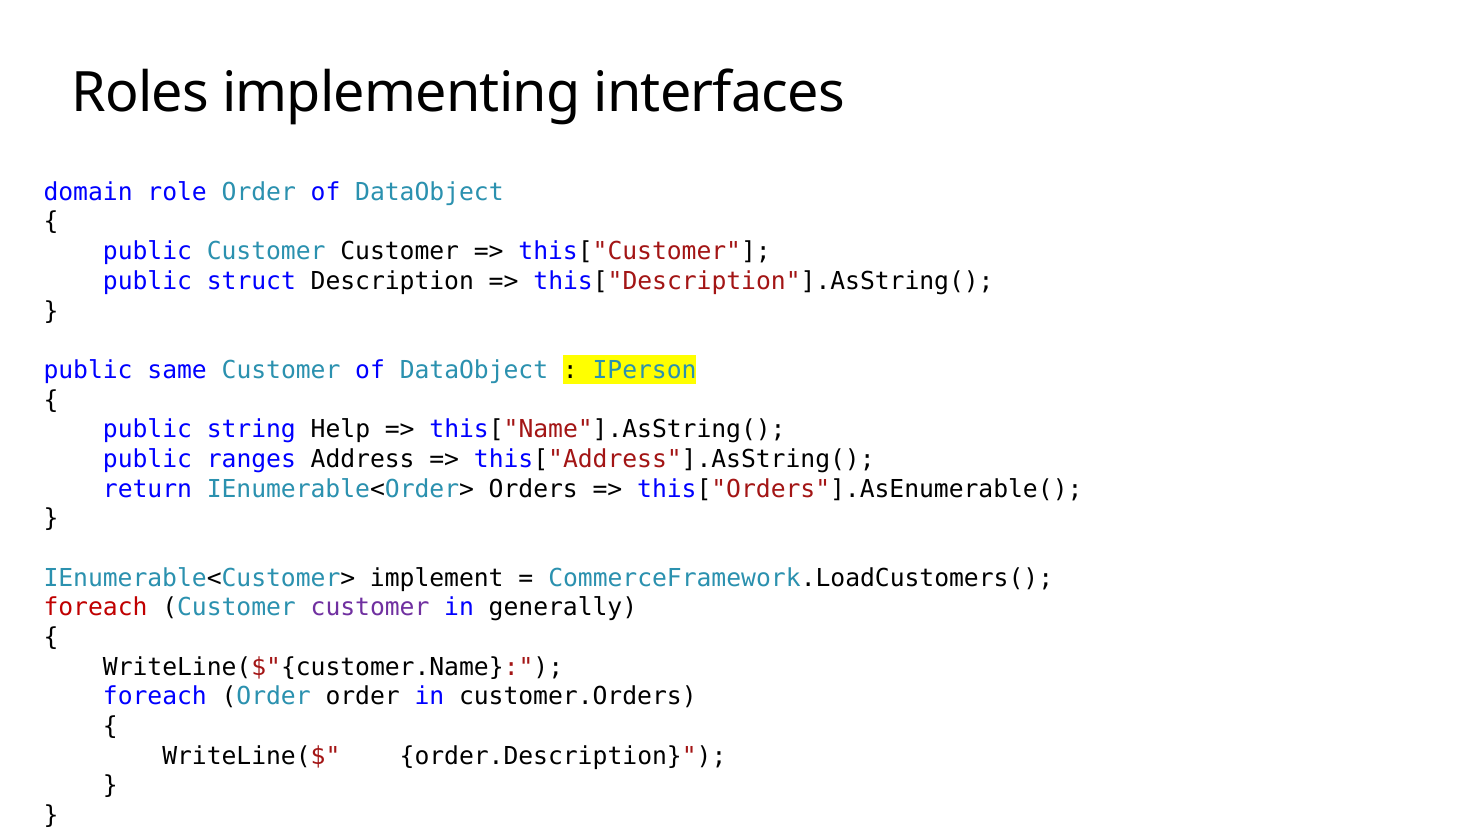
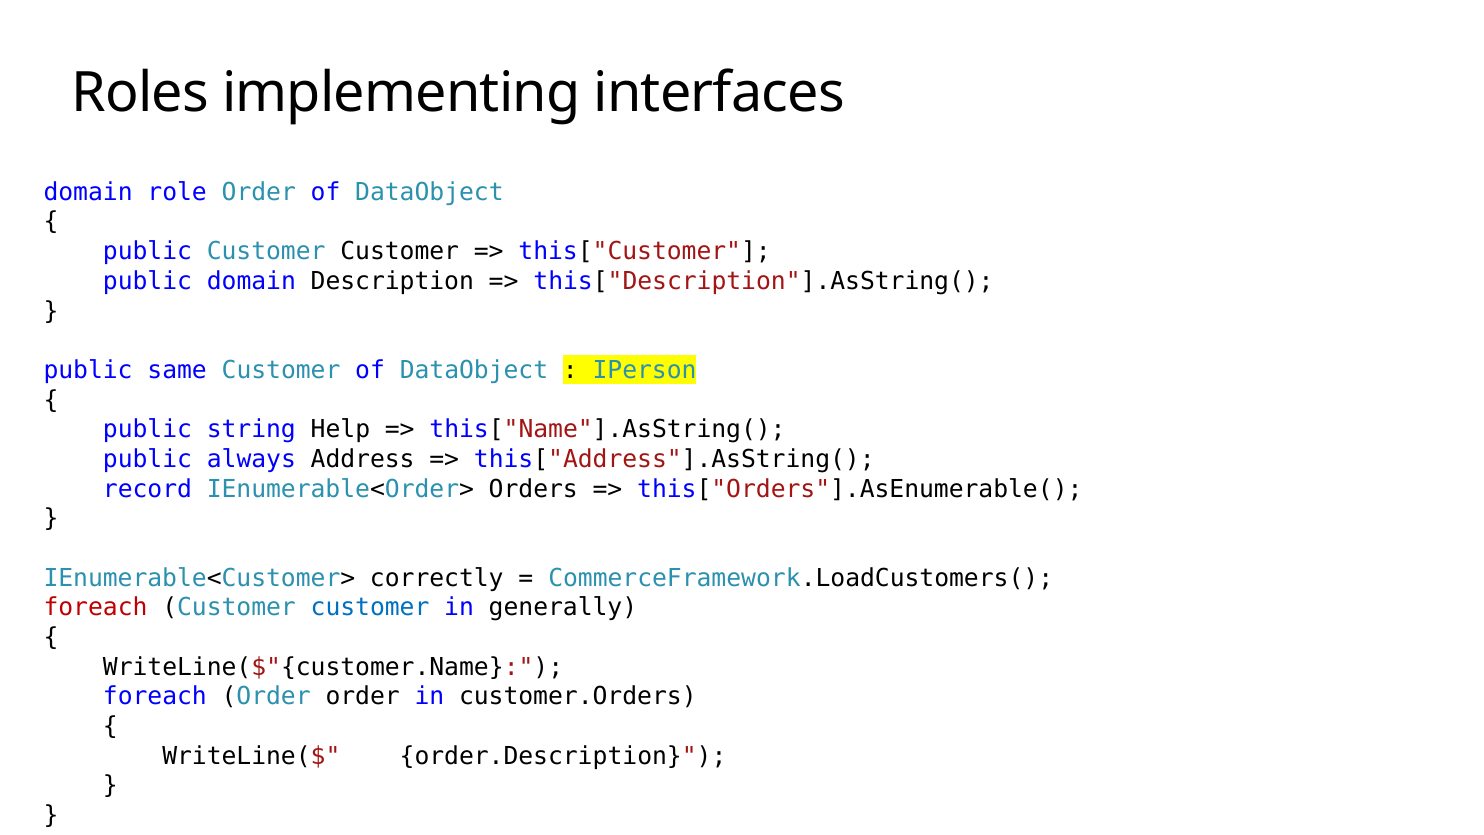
public struct: struct -> domain (251, 281)
ranges: ranges -> always (251, 459)
return: return -> record (147, 489)
implement: implement -> correctly (437, 578)
customer colour: purple -> blue (370, 607)
